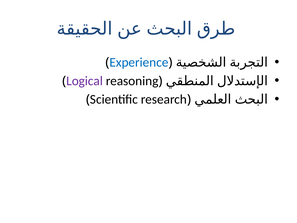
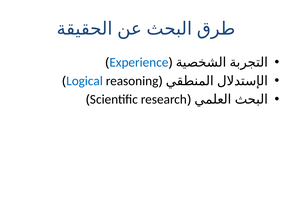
Logical colour: purple -> blue (85, 81)
